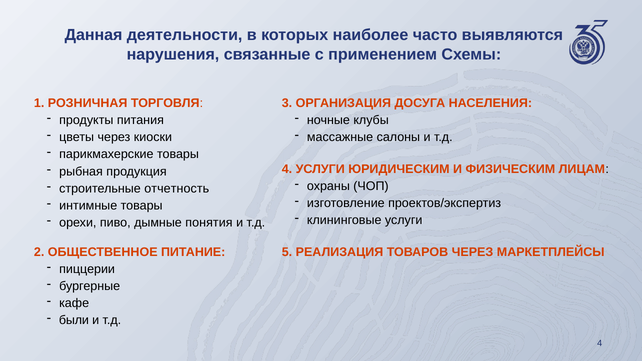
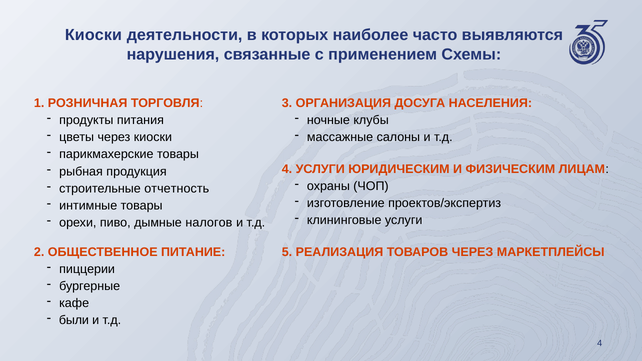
Данная: Данная -> Киоски (93, 35)
понятия: понятия -> налогов (209, 223)
